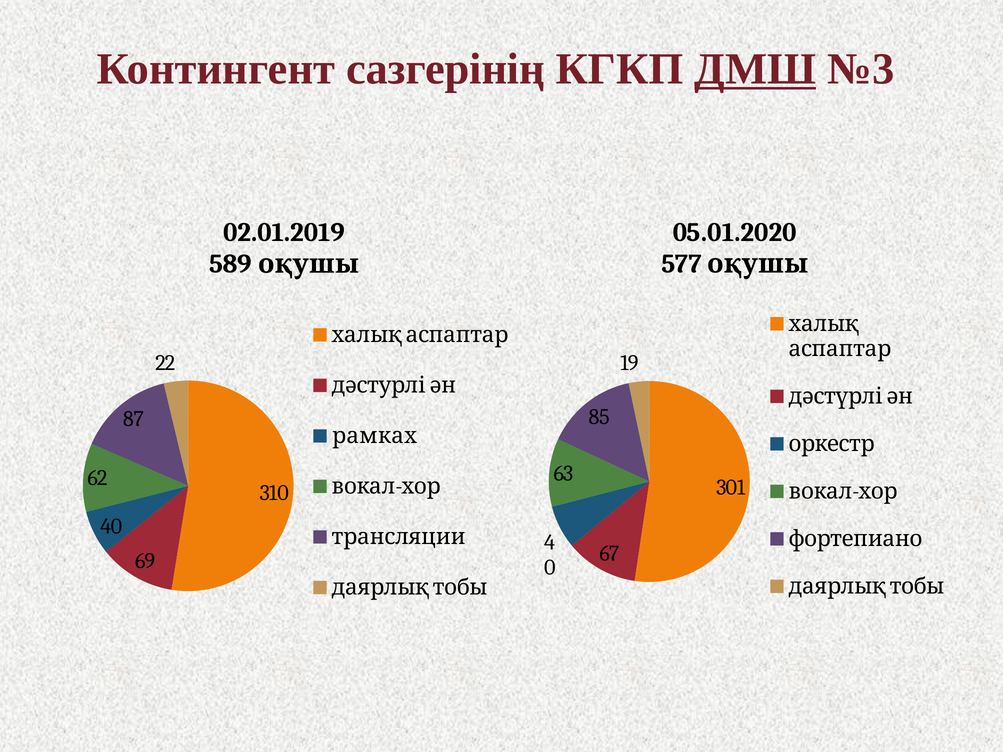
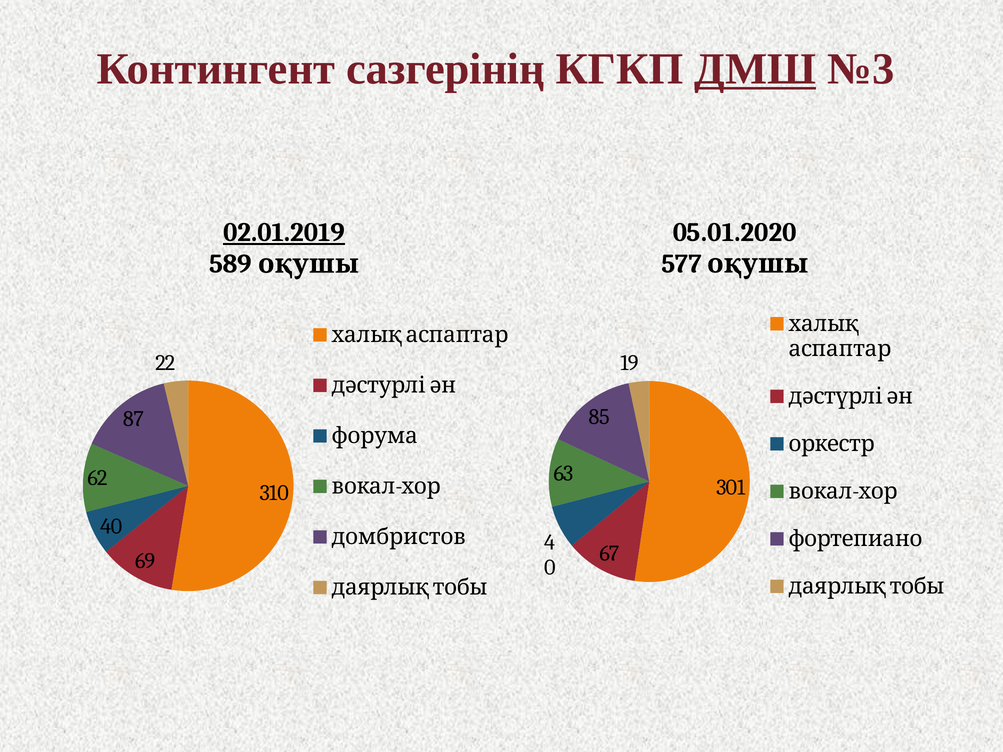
02.01.2019 underline: none -> present (284, 233)
рамках: рамках -> форума (375, 436)
трансляции: трансляции -> домбристов (399, 537)
